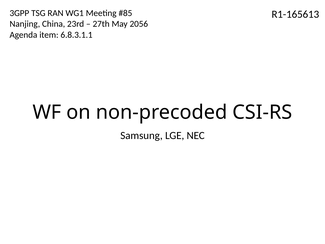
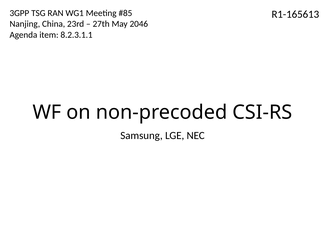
2056: 2056 -> 2046 (139, 24)
6.8.3.1.1: 6.8.3.1.1 -> 8.2.3.1.1 (77, 35)
